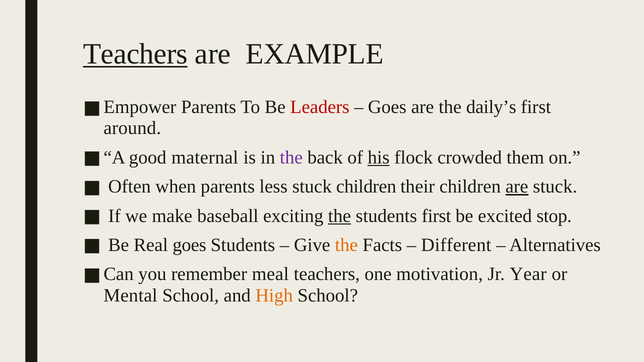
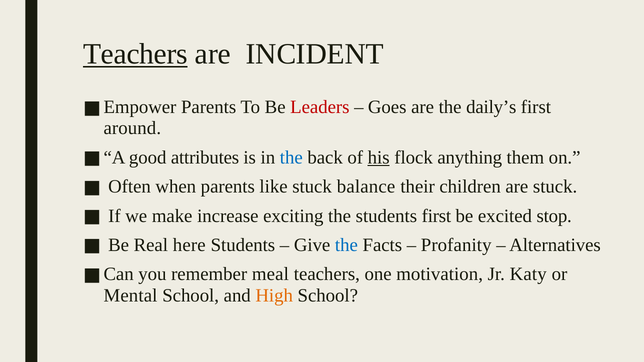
EXAMPLE: EXAMPLE -> INCIDENT (315, 54)
maternal: maternal -> attributes (205, 158)
the colour: purple -> blue (291, 158)
crowded: crowded -> anything (470, 158)
less: less -> like (274, 187)
stuck children: children -> balance (366, 187)
are underline: present -> none (517, 187)
baseball: baseball -> increase (228, 216)
the underline: present -> none (340, 216)
Real goes: goes -> here (189, 245)
the colour: orange -> blue (346, 245)
Different: Different -> Profanity (456, 245)
Year: Year -> Katy (528, 274)
